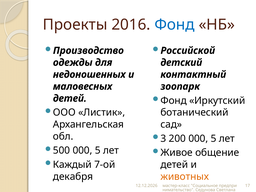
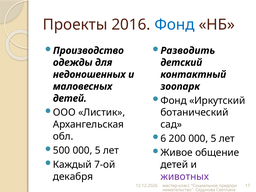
Российской: Российской -> Разводить (188, 51)
3: 3 -> 6 (163, 139)
животных colour: orange -> purple (185, 177)
